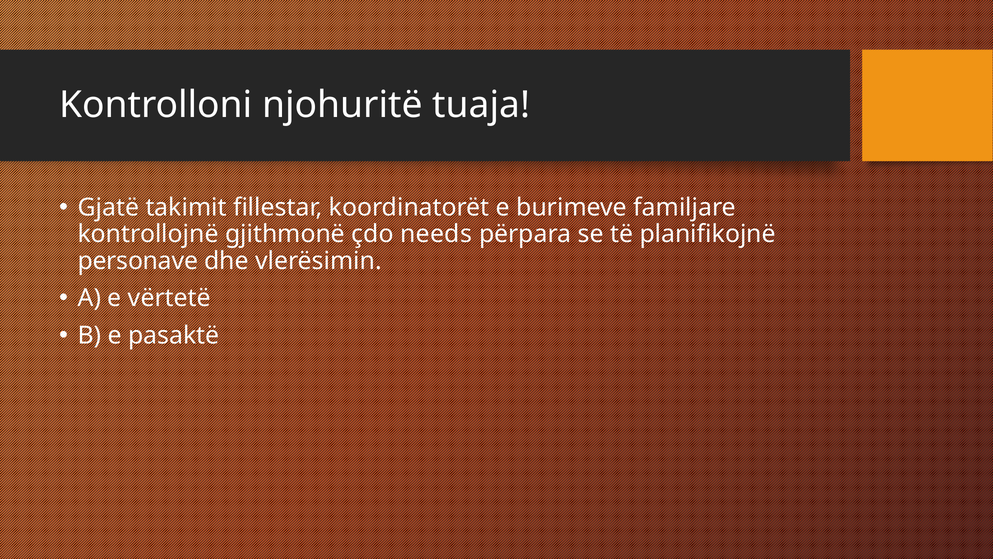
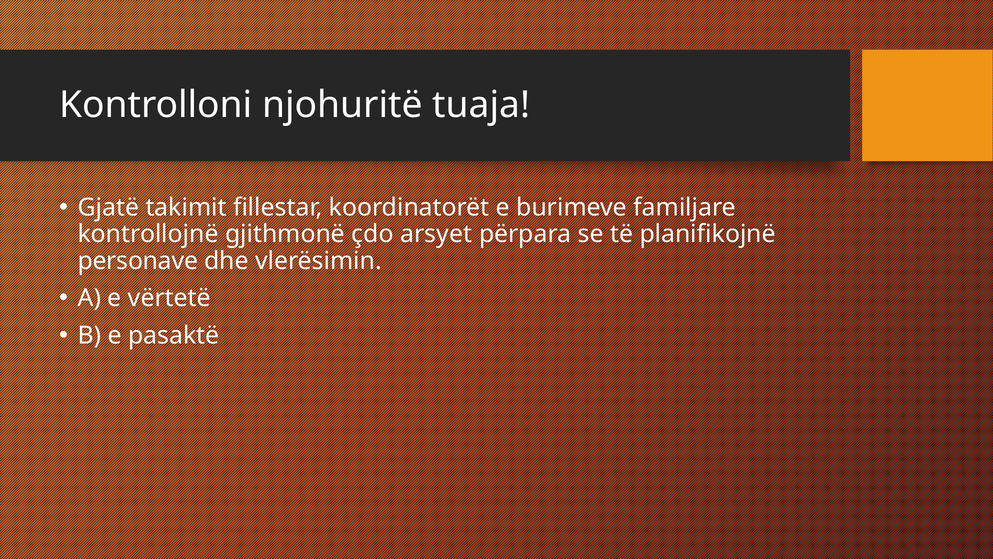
needs: needs -> arsyet (436, 234)
